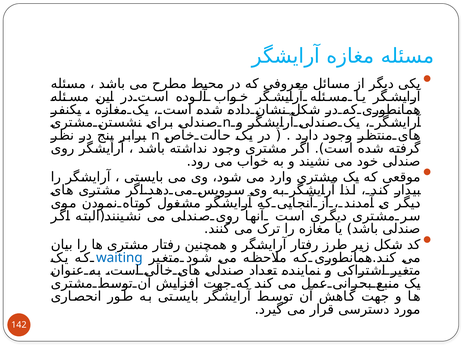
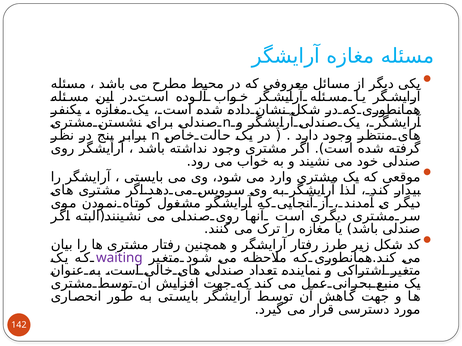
waiting colour: blue -> purple (119, 258)
